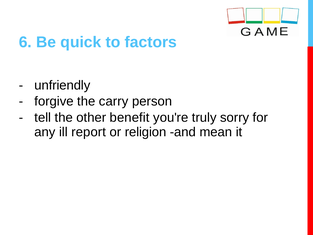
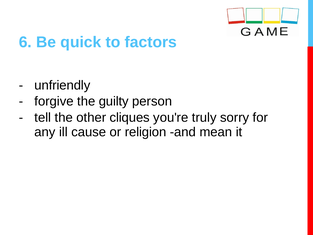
carry: carry -> guilty (114, 101)
benefit: benefit -> cliques (130, 117)
report: report -> cause (89, 132)
